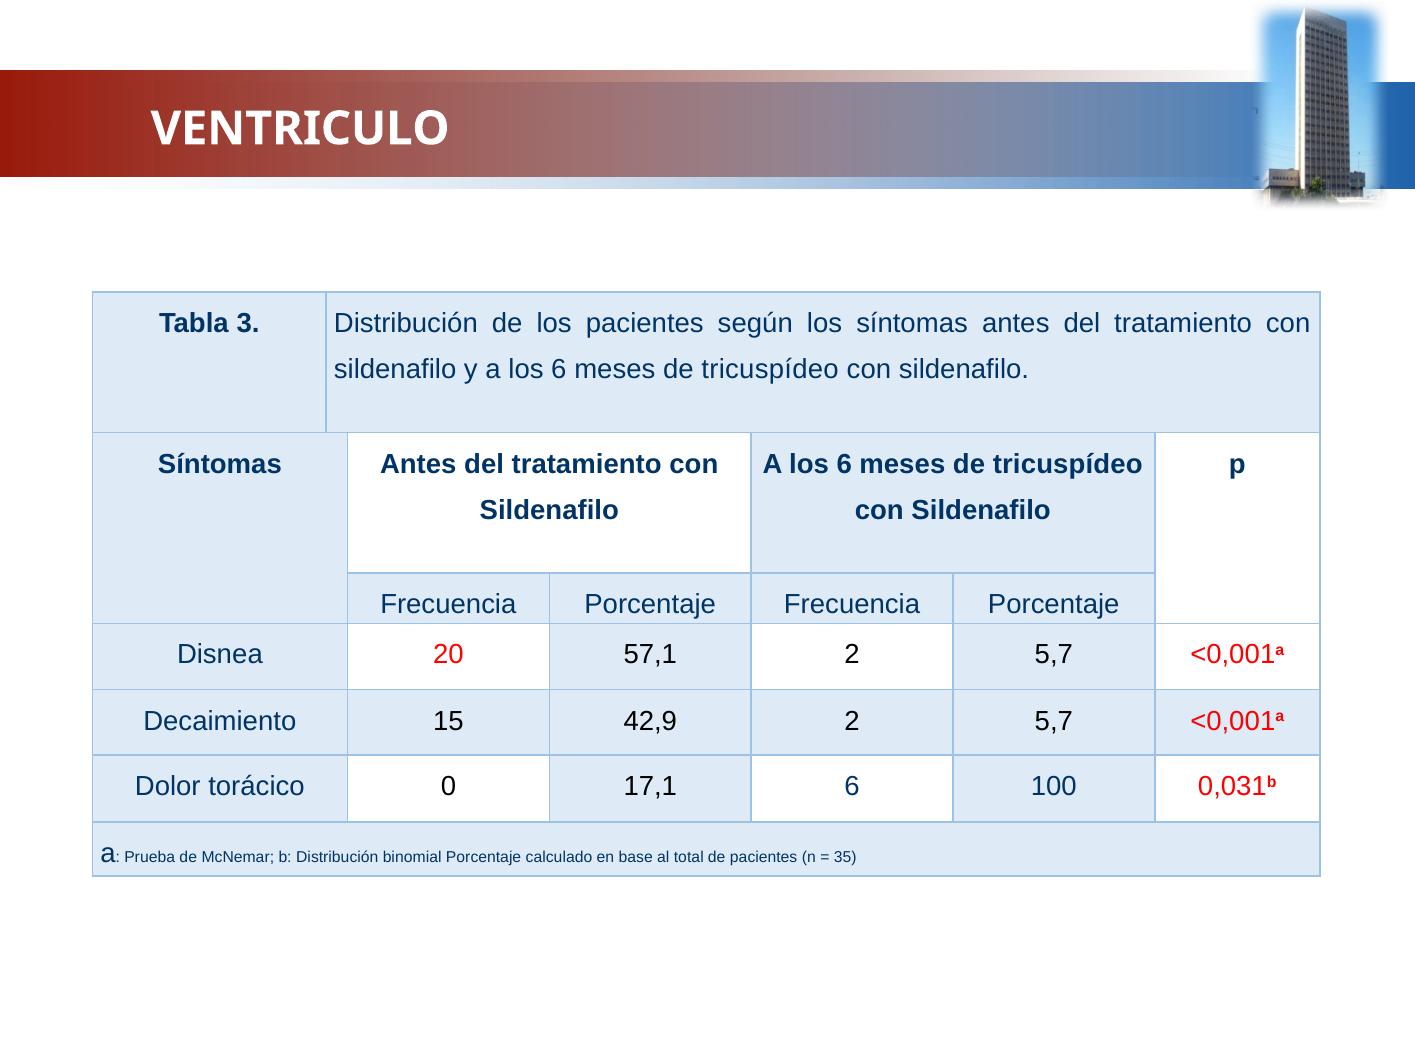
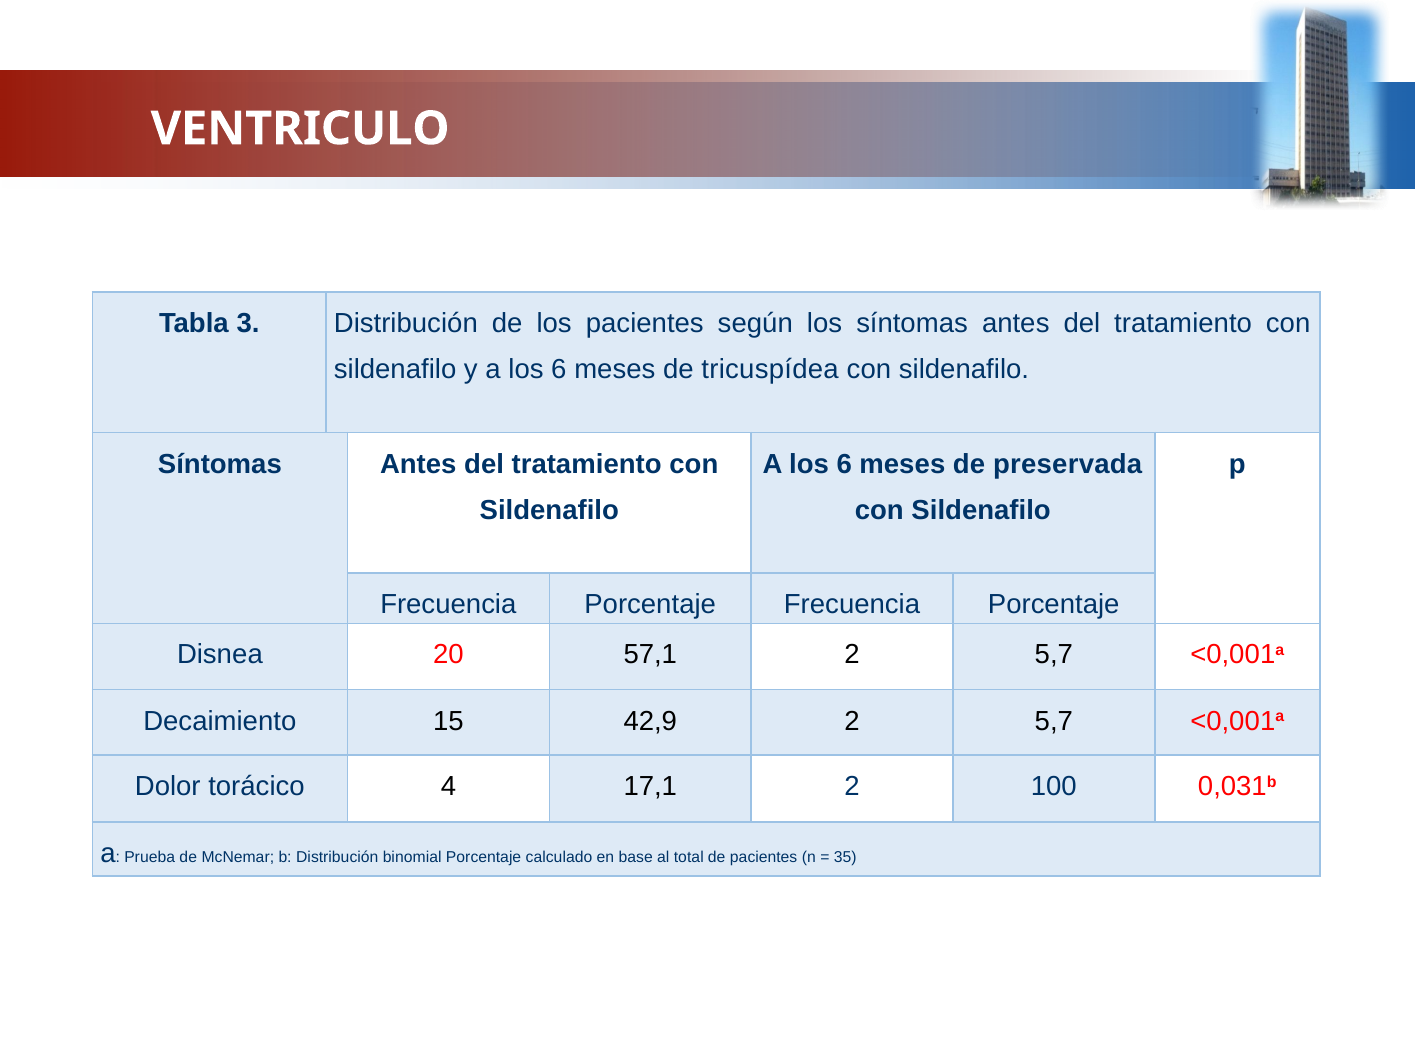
tricuspídeo: tricuspídeo -> tricuspídea (770, 370)
tricuspídeo: tricuspídeo -> preservada (1068, 464)
0: 0 -> 4 (448, 786)
17,1 6: 6 -> 2 (852, 786)
